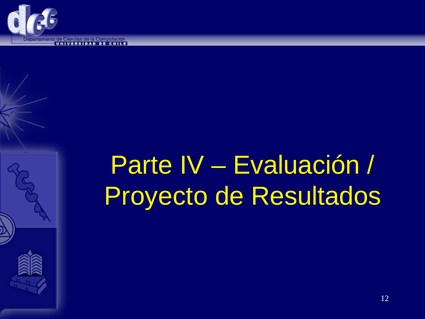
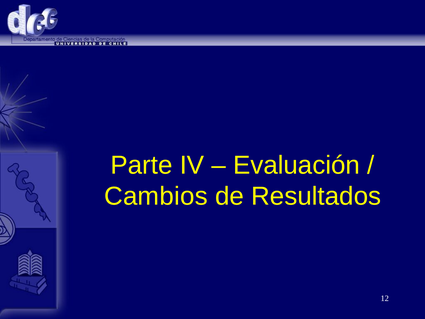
Proyecto: Proyecto -> Cambios (156, 196)
